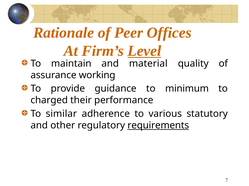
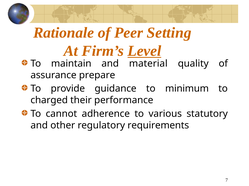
Offices: Offices -> Setting (169, 33)
working: working -> prepare (97, 75)
similar: similar -> cannot (61, 114)
requirements underline: present -> none (158, 126)
